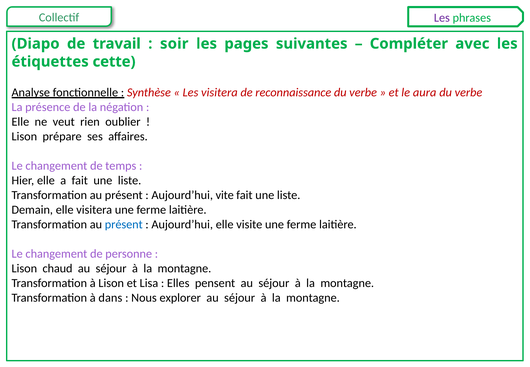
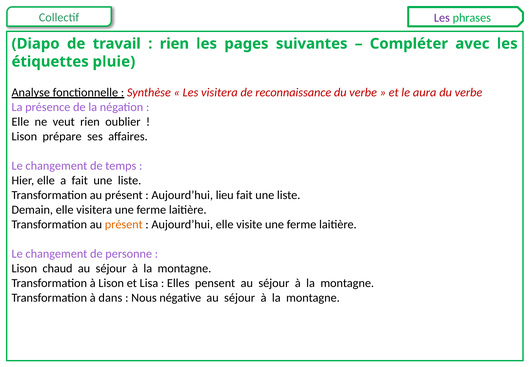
soir: soir -> rien (174, 44)
cette: cette -> pluie (114, 62)
vite: vite -> lieu (225, 195)
présent colour: blue -> orange (124, 225)
explorer: explorer -> négative (180, 298)
